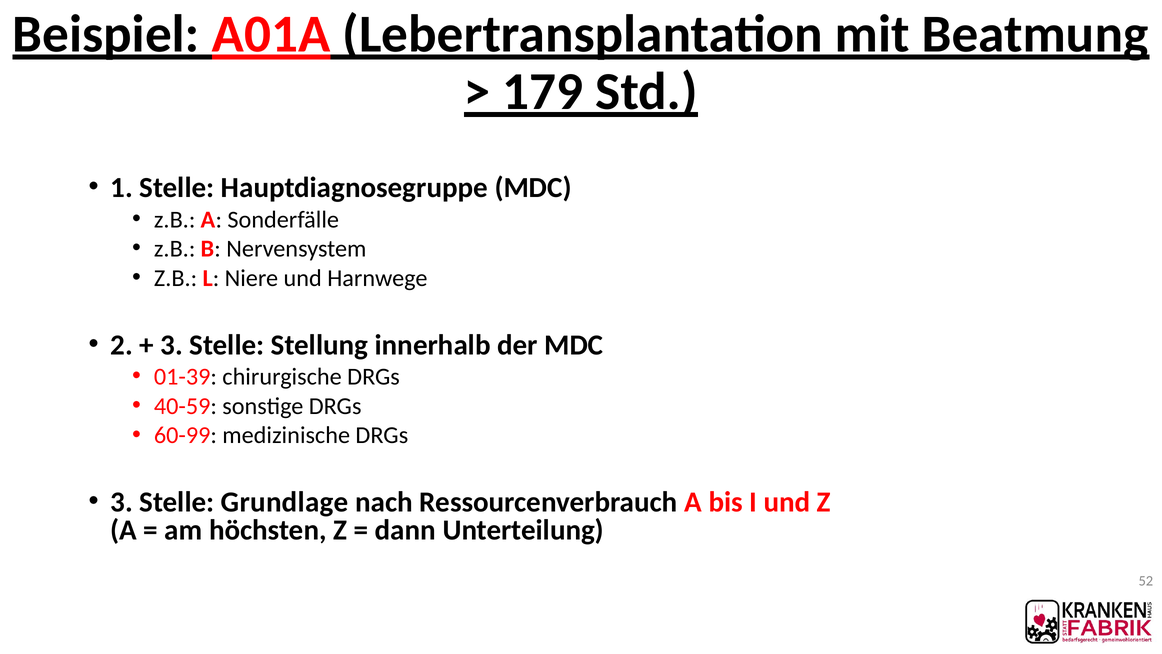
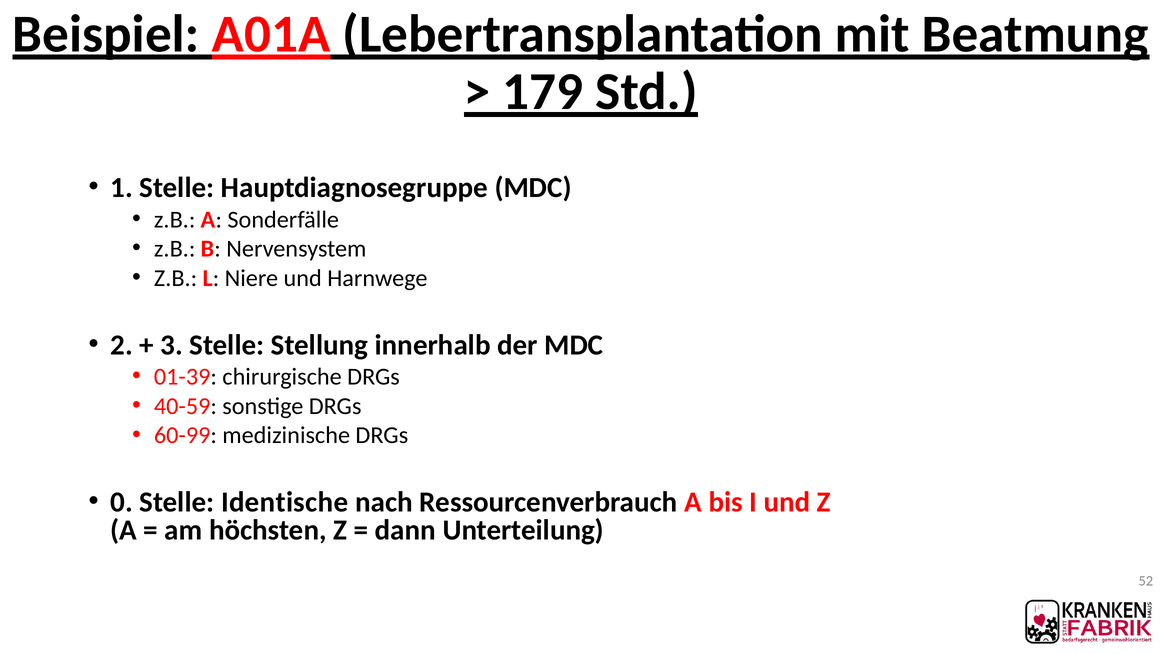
3: 3 -> 0 (122, 502)
Grundlage: Grundlage -> Identische (285, 502)
